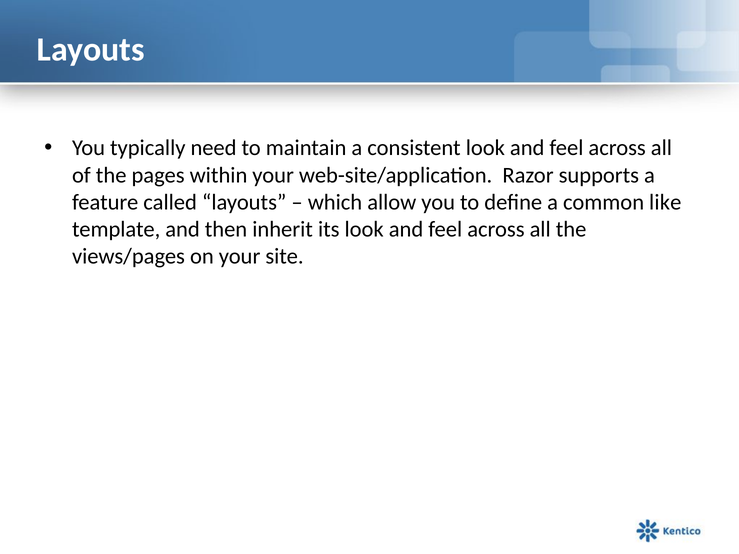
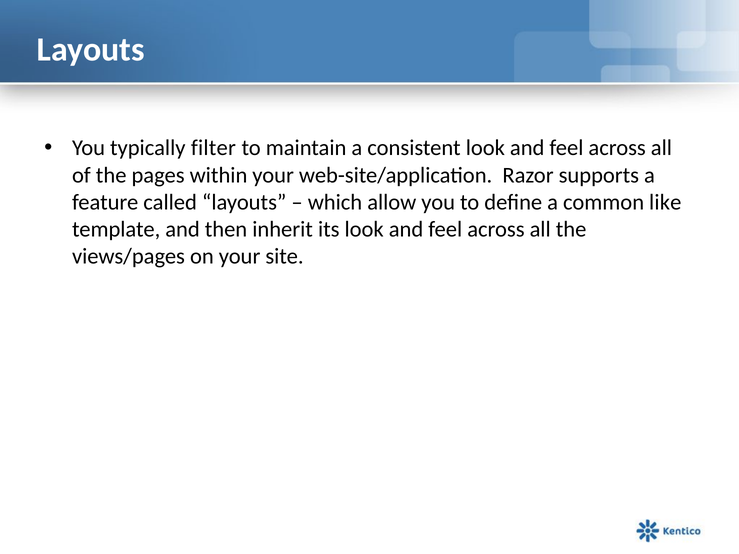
need: need -> filter (213, 148)
